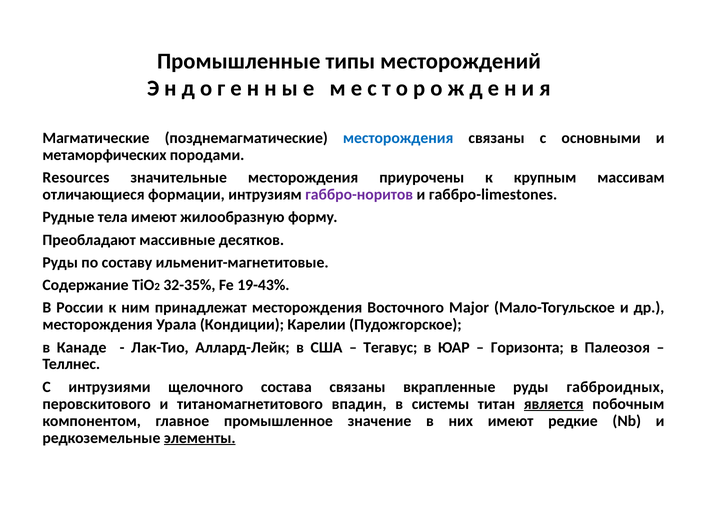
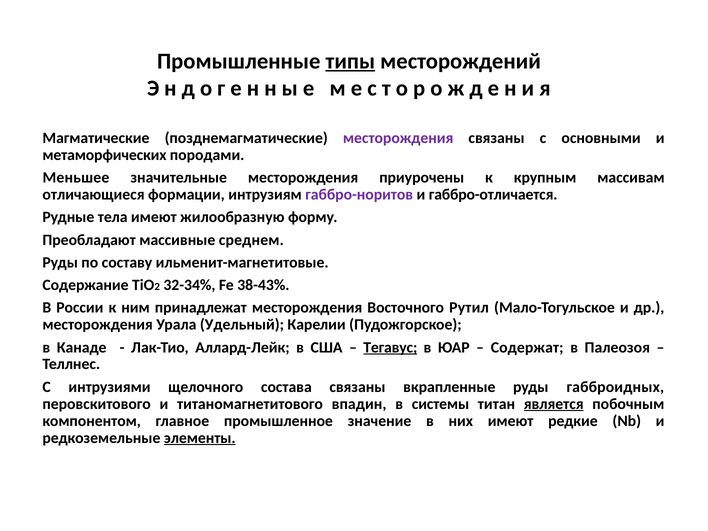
типы underline: none -> present (350, 61)
месторождения colour: blue -> purple (398, 138)
Resources: Resources -> Меньшее (76, 178)
габбро-limestones: габбро-limestones -> габбро-отличается (493, 195)
десятков: десятков -> среднем (251, 240)
32-35%: 32-35% -> 32-34% (189, 285)
19-43%: 19-43% -> 38-43% (263, 285)
Major: Major -> Рутил (469, 308)
Кондиции: Кондиции -> Удельный (242, 325)
Тегавус underline: none -> present (390, 347)
Горизонта: Горизонта -> Содержат (527, 347)
